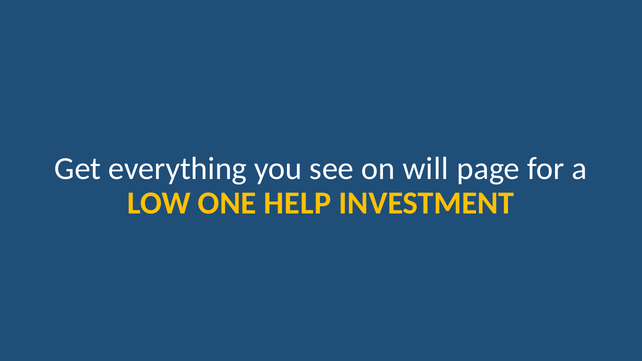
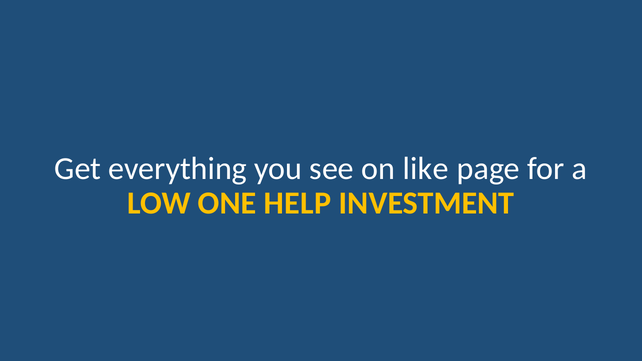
will: will -> like (426, 169)
